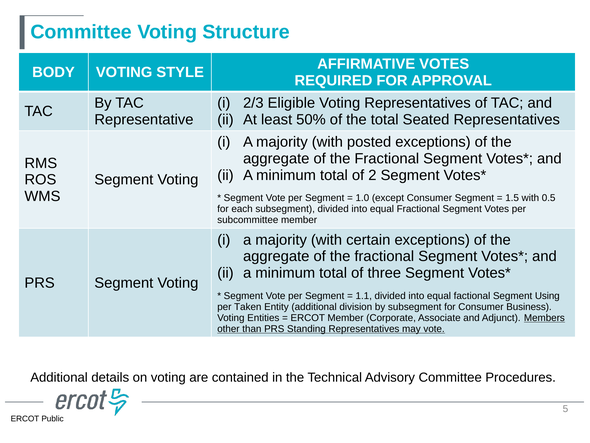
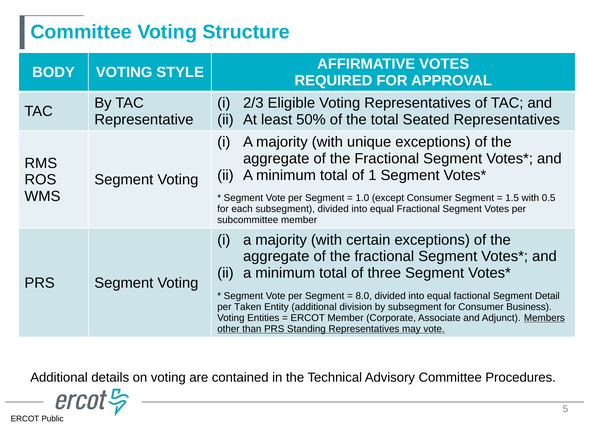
posted: posted -> unique (369, 142)
2: 2 -> 1 (372, 175)
1.1: 1.1 -> 8.0 (364, 295)
Using: Using -> Detail (547, 295)
